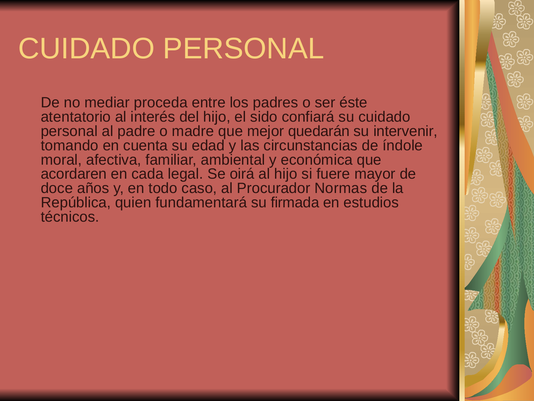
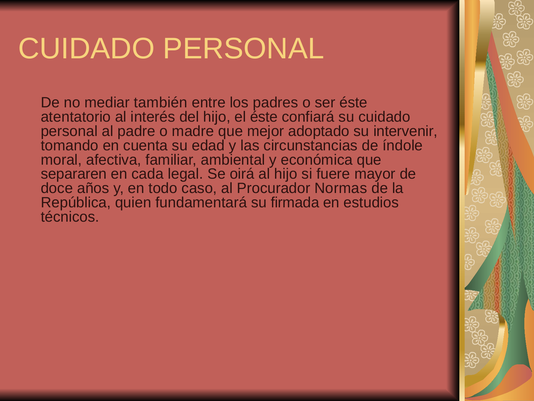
proceda: proceda -> también (161, 103)
el sido: sido -> éste (264, 117)
quedarán: quedarán -> adoptado (319, 131)
acordaren: acordaren -> separaren (74, 174)
